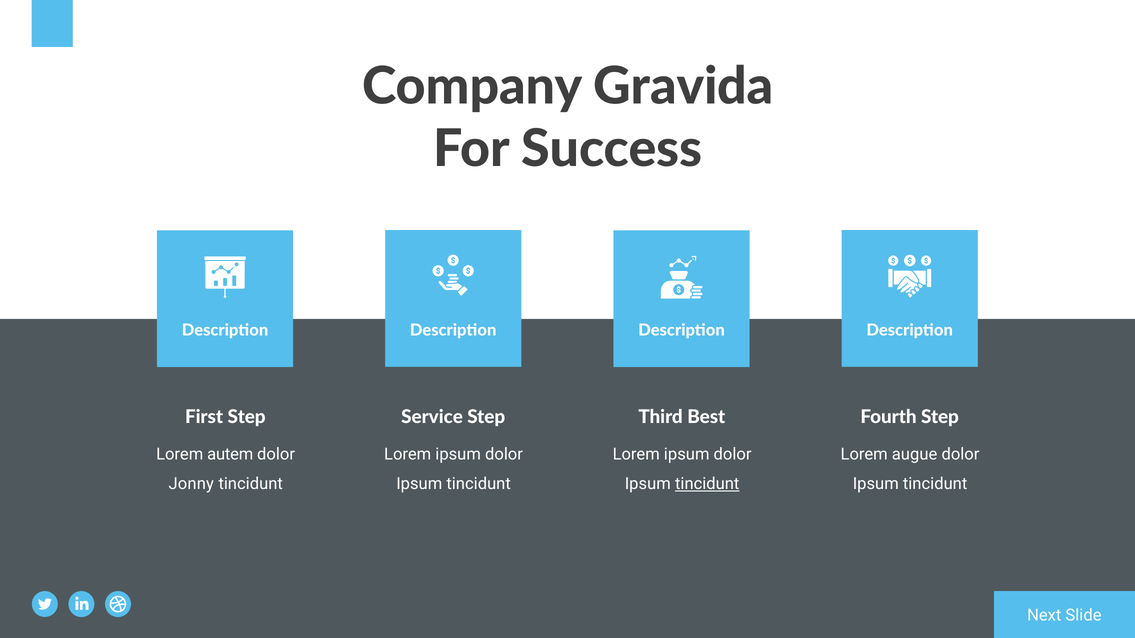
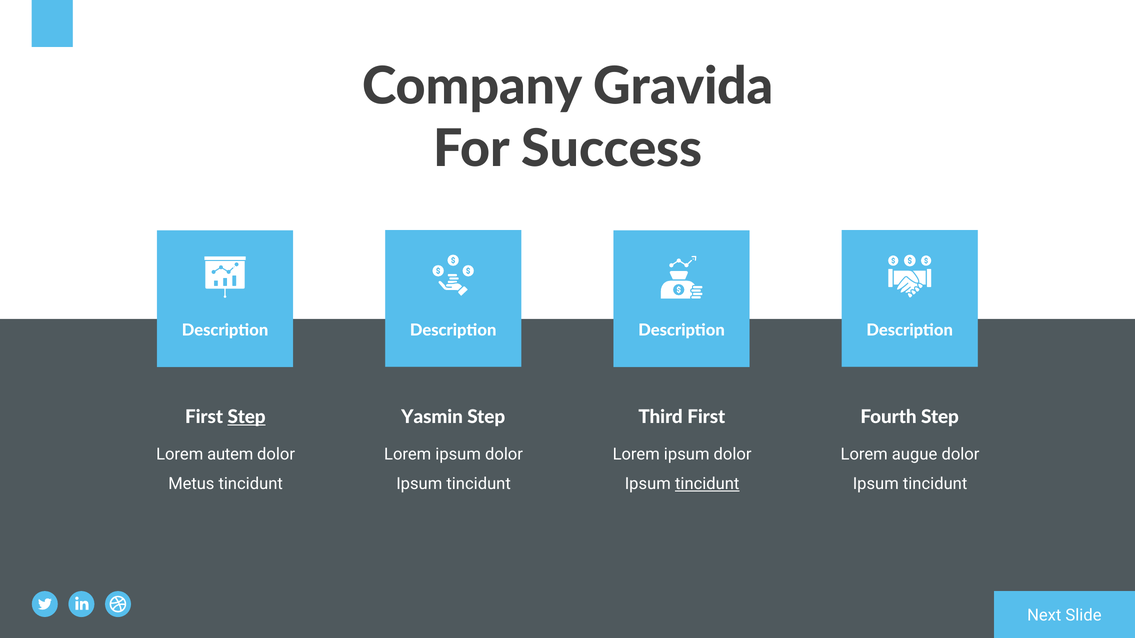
Step underline: none -> present (247, 417)
Service: Service -> Yasmin (432, 417)
Third Best: Best -> First (706, 417)
Jonny: Jonny -> Metus (191, 484)
